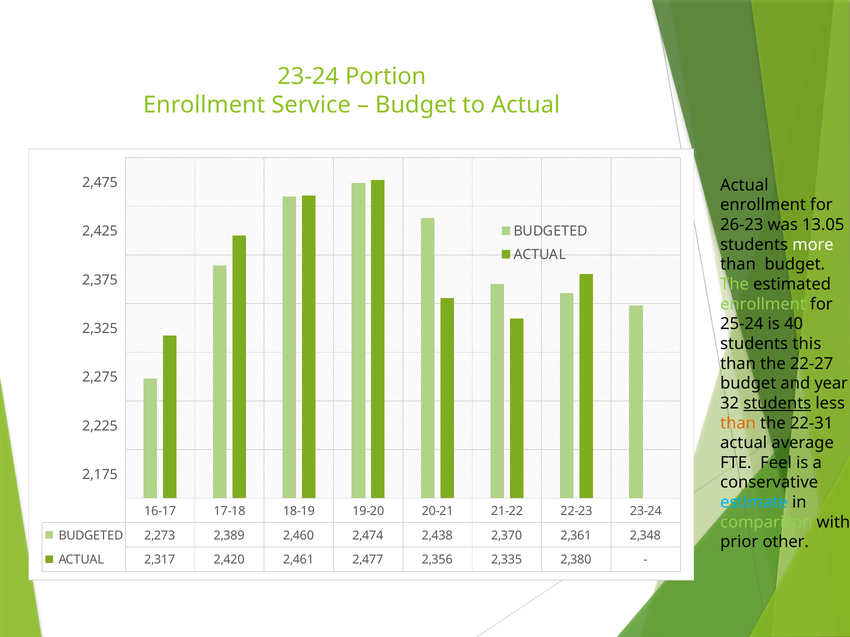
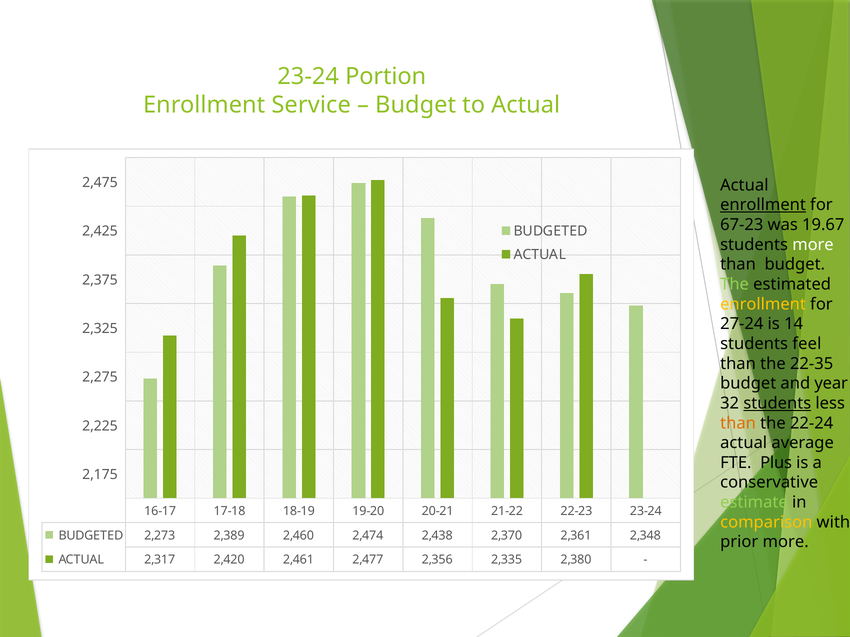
enrollment underline: none -> present (763, 205)
26-23: 26-23 -> 67-23 (742, 225)
13.05: 13.05 -> 19.67 (823, 225)
enrollment colour: light green -> yellow (763, 304)
25-24: 25-24 -> 27-24 (742, 324)
40: 40 -> 14 (794, 324)
this: this -> feel (807, 344)
22-27: 22-27 -> 22-35 (812, 364)
22-31: 22-31 -> 22-24 (812, 423)
Feel: Feel -> Plus (776, 463)
estimate colour: light blue -> light green (754, 503)
comparison colour: light green -> yellow (766, 523)
prior other: other -> more (786, 542)
